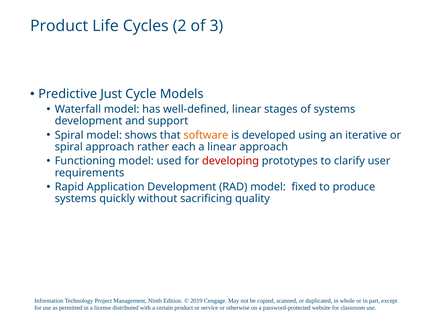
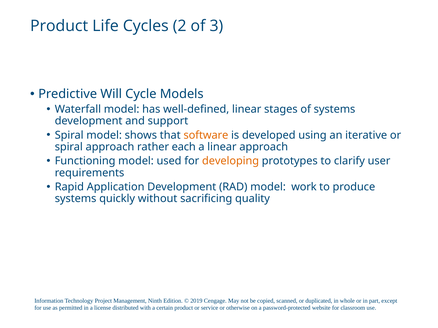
Just: Just -> Will (111, 94)
developing colour: red -> orange (231, 161)
fixed: fixed -> work (304, 187)
